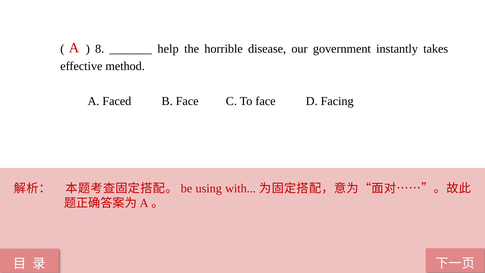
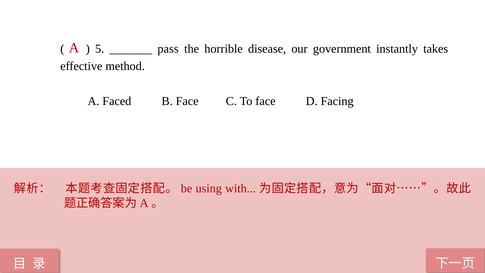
8: 8 -> 5 (100, 49)
help: help -> pass (168, 49)
